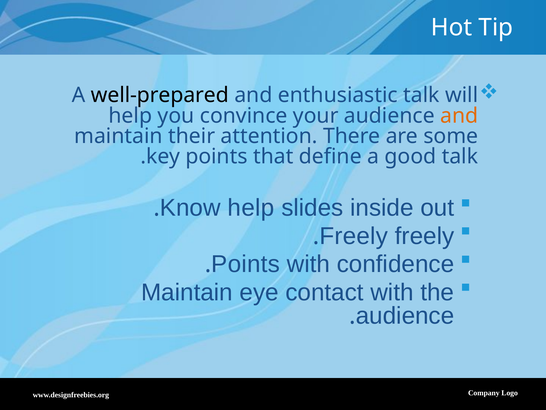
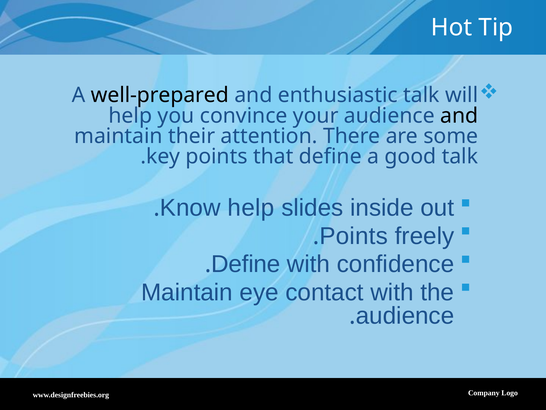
and colour: orange -> black (459, 116)
Freely: Freely -> Points (354, 236)
Points: Points -> Define (246, 264)
